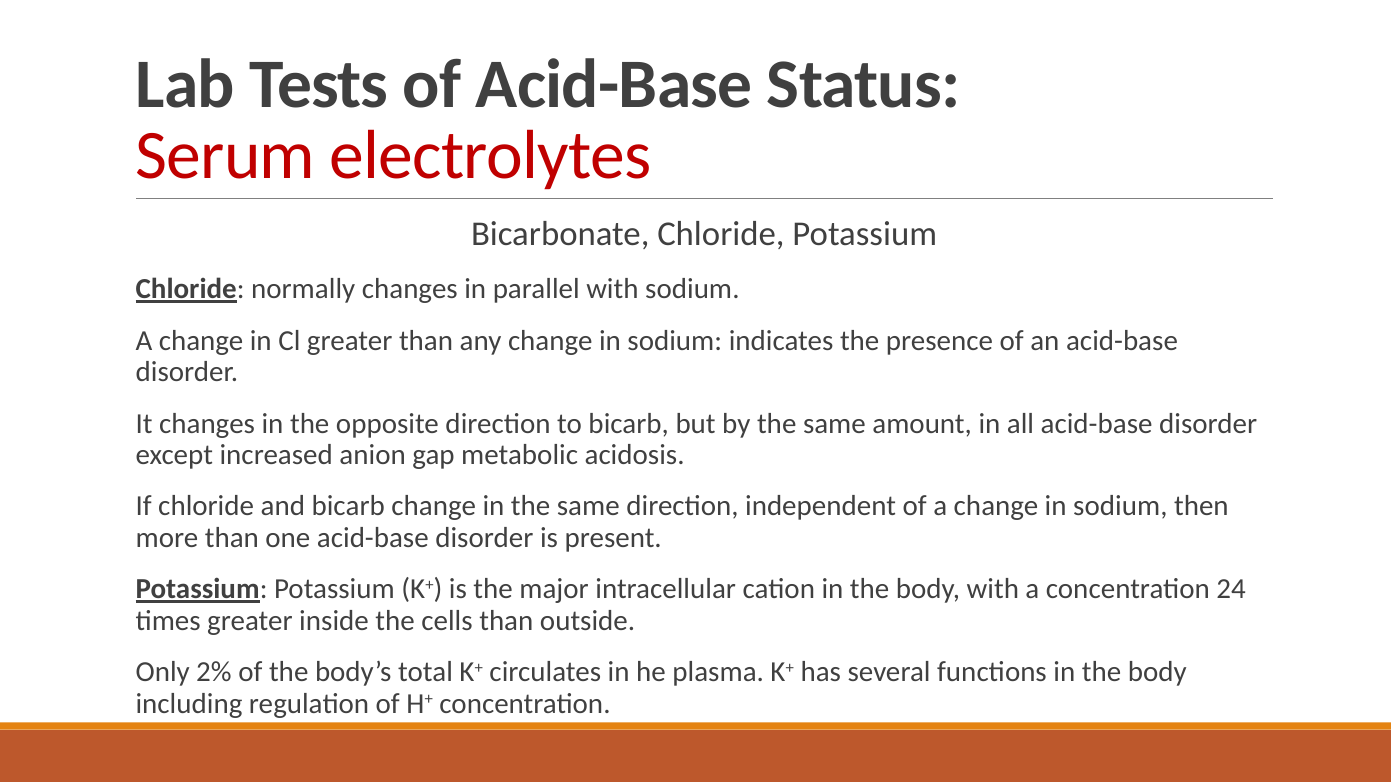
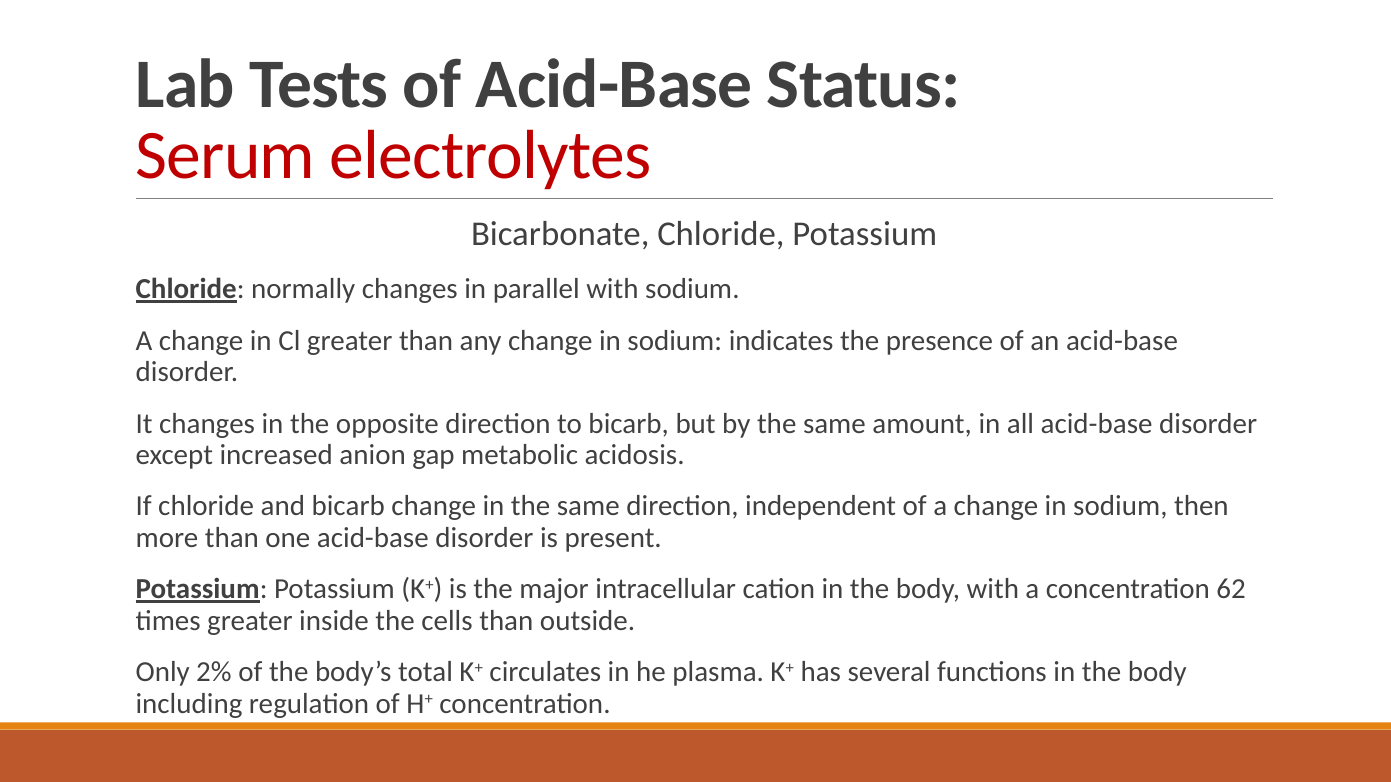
24: 24 -> 62 (1231, 590)
